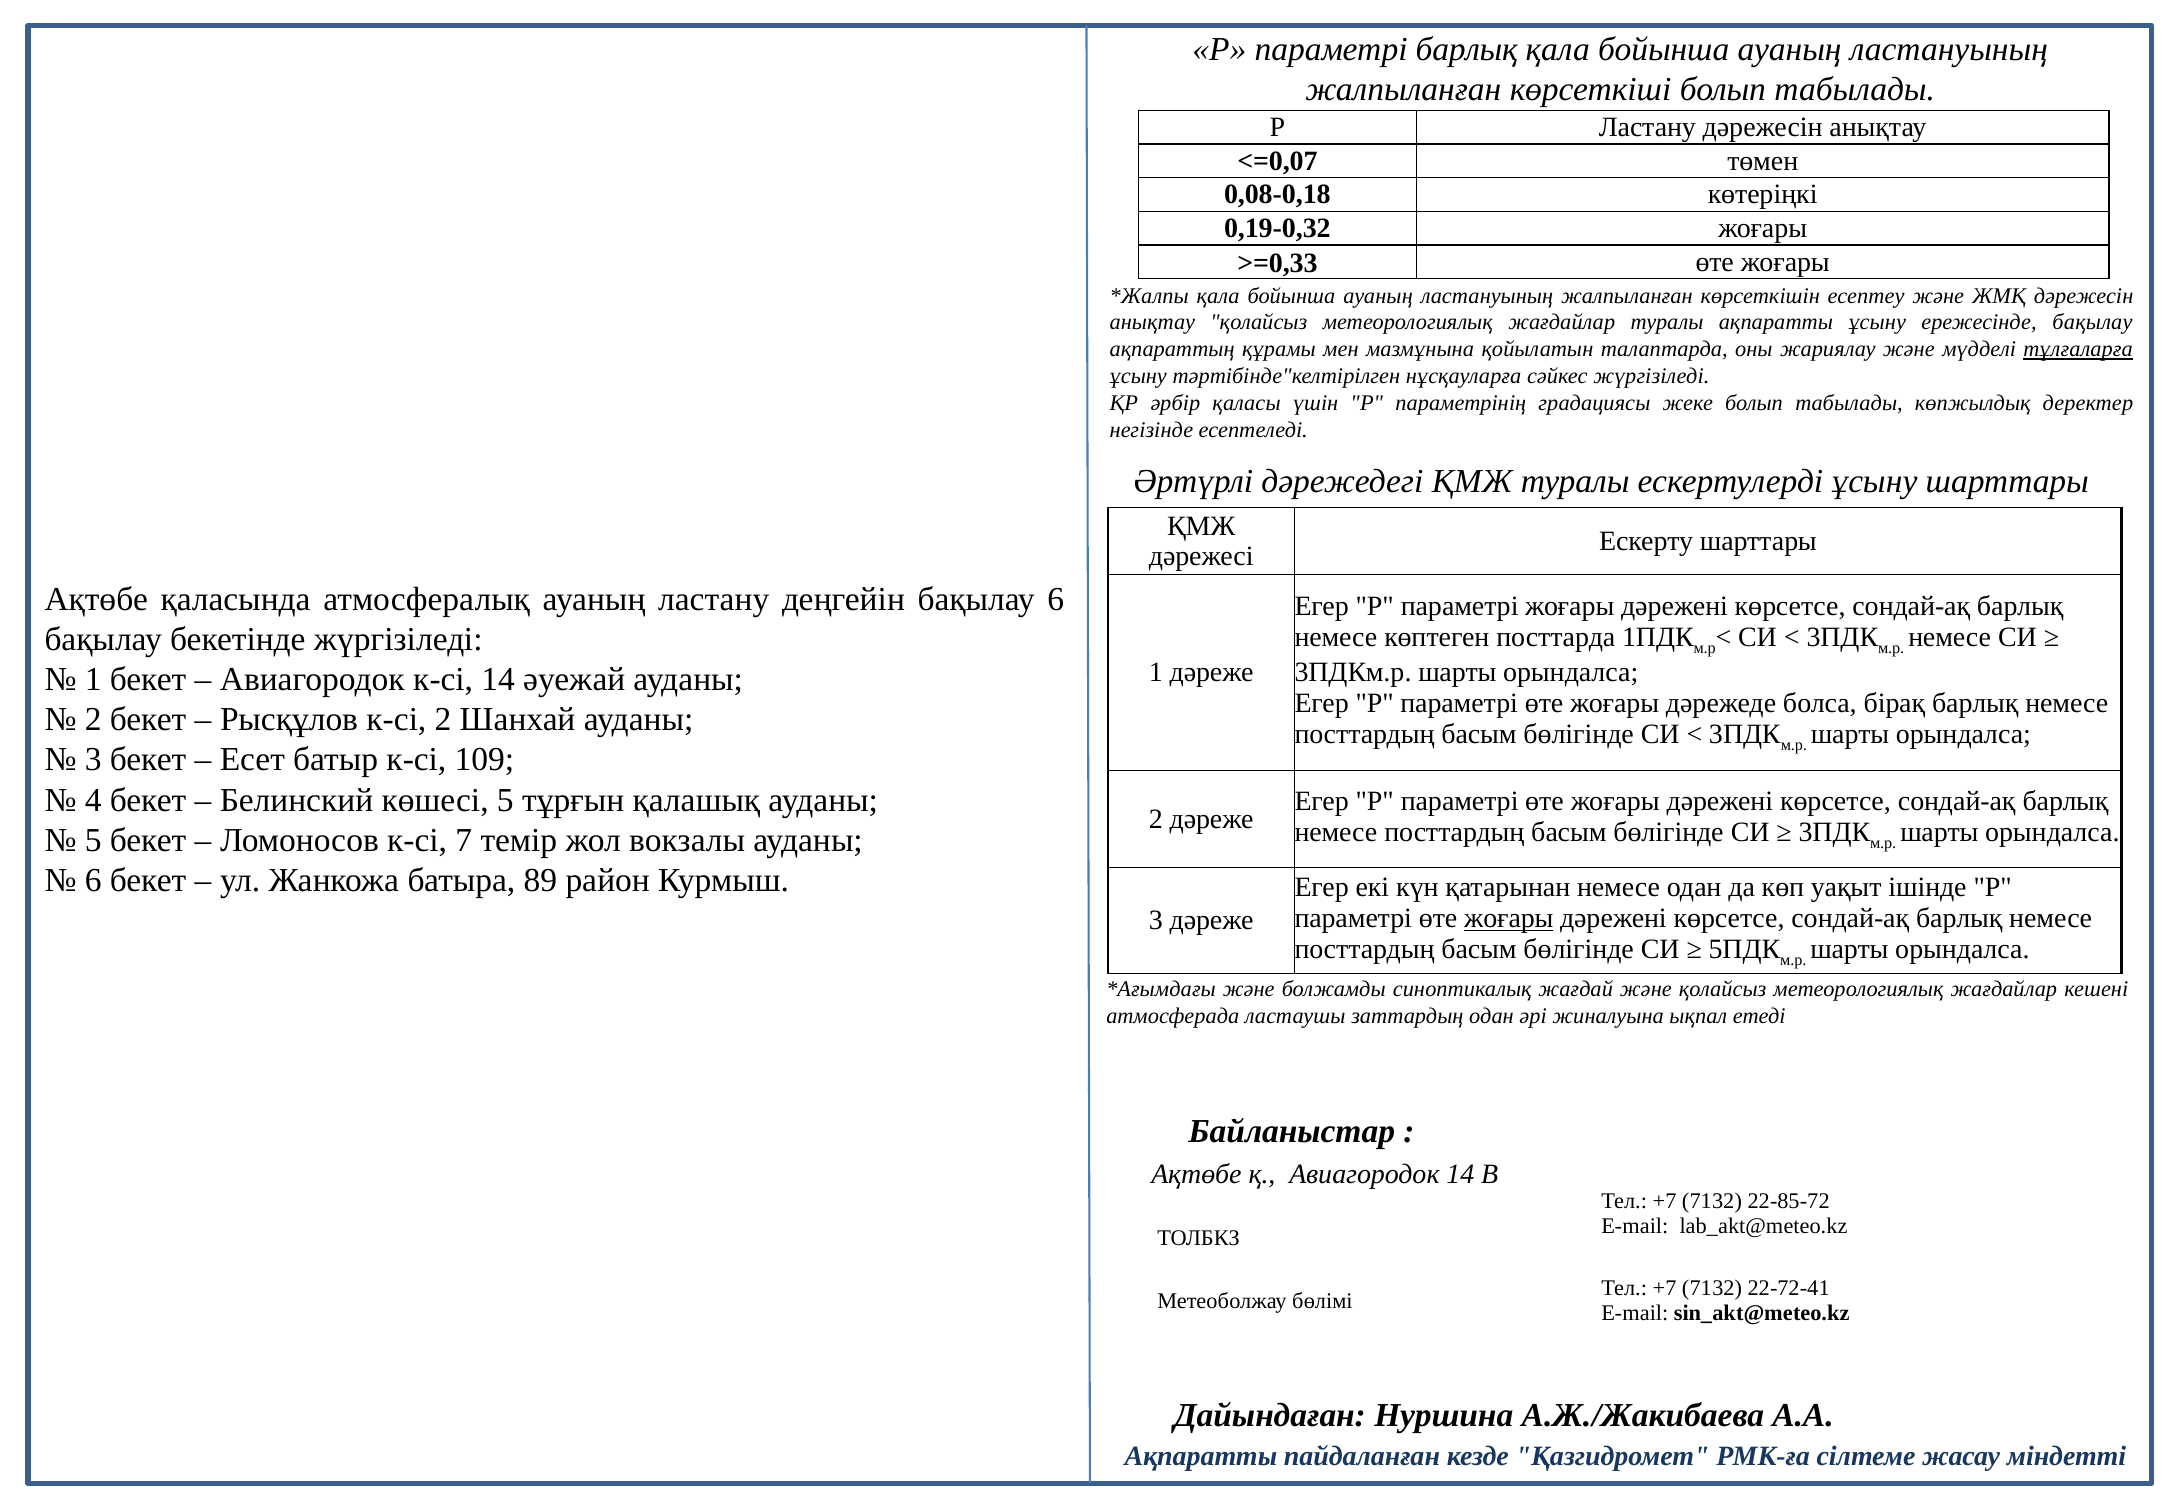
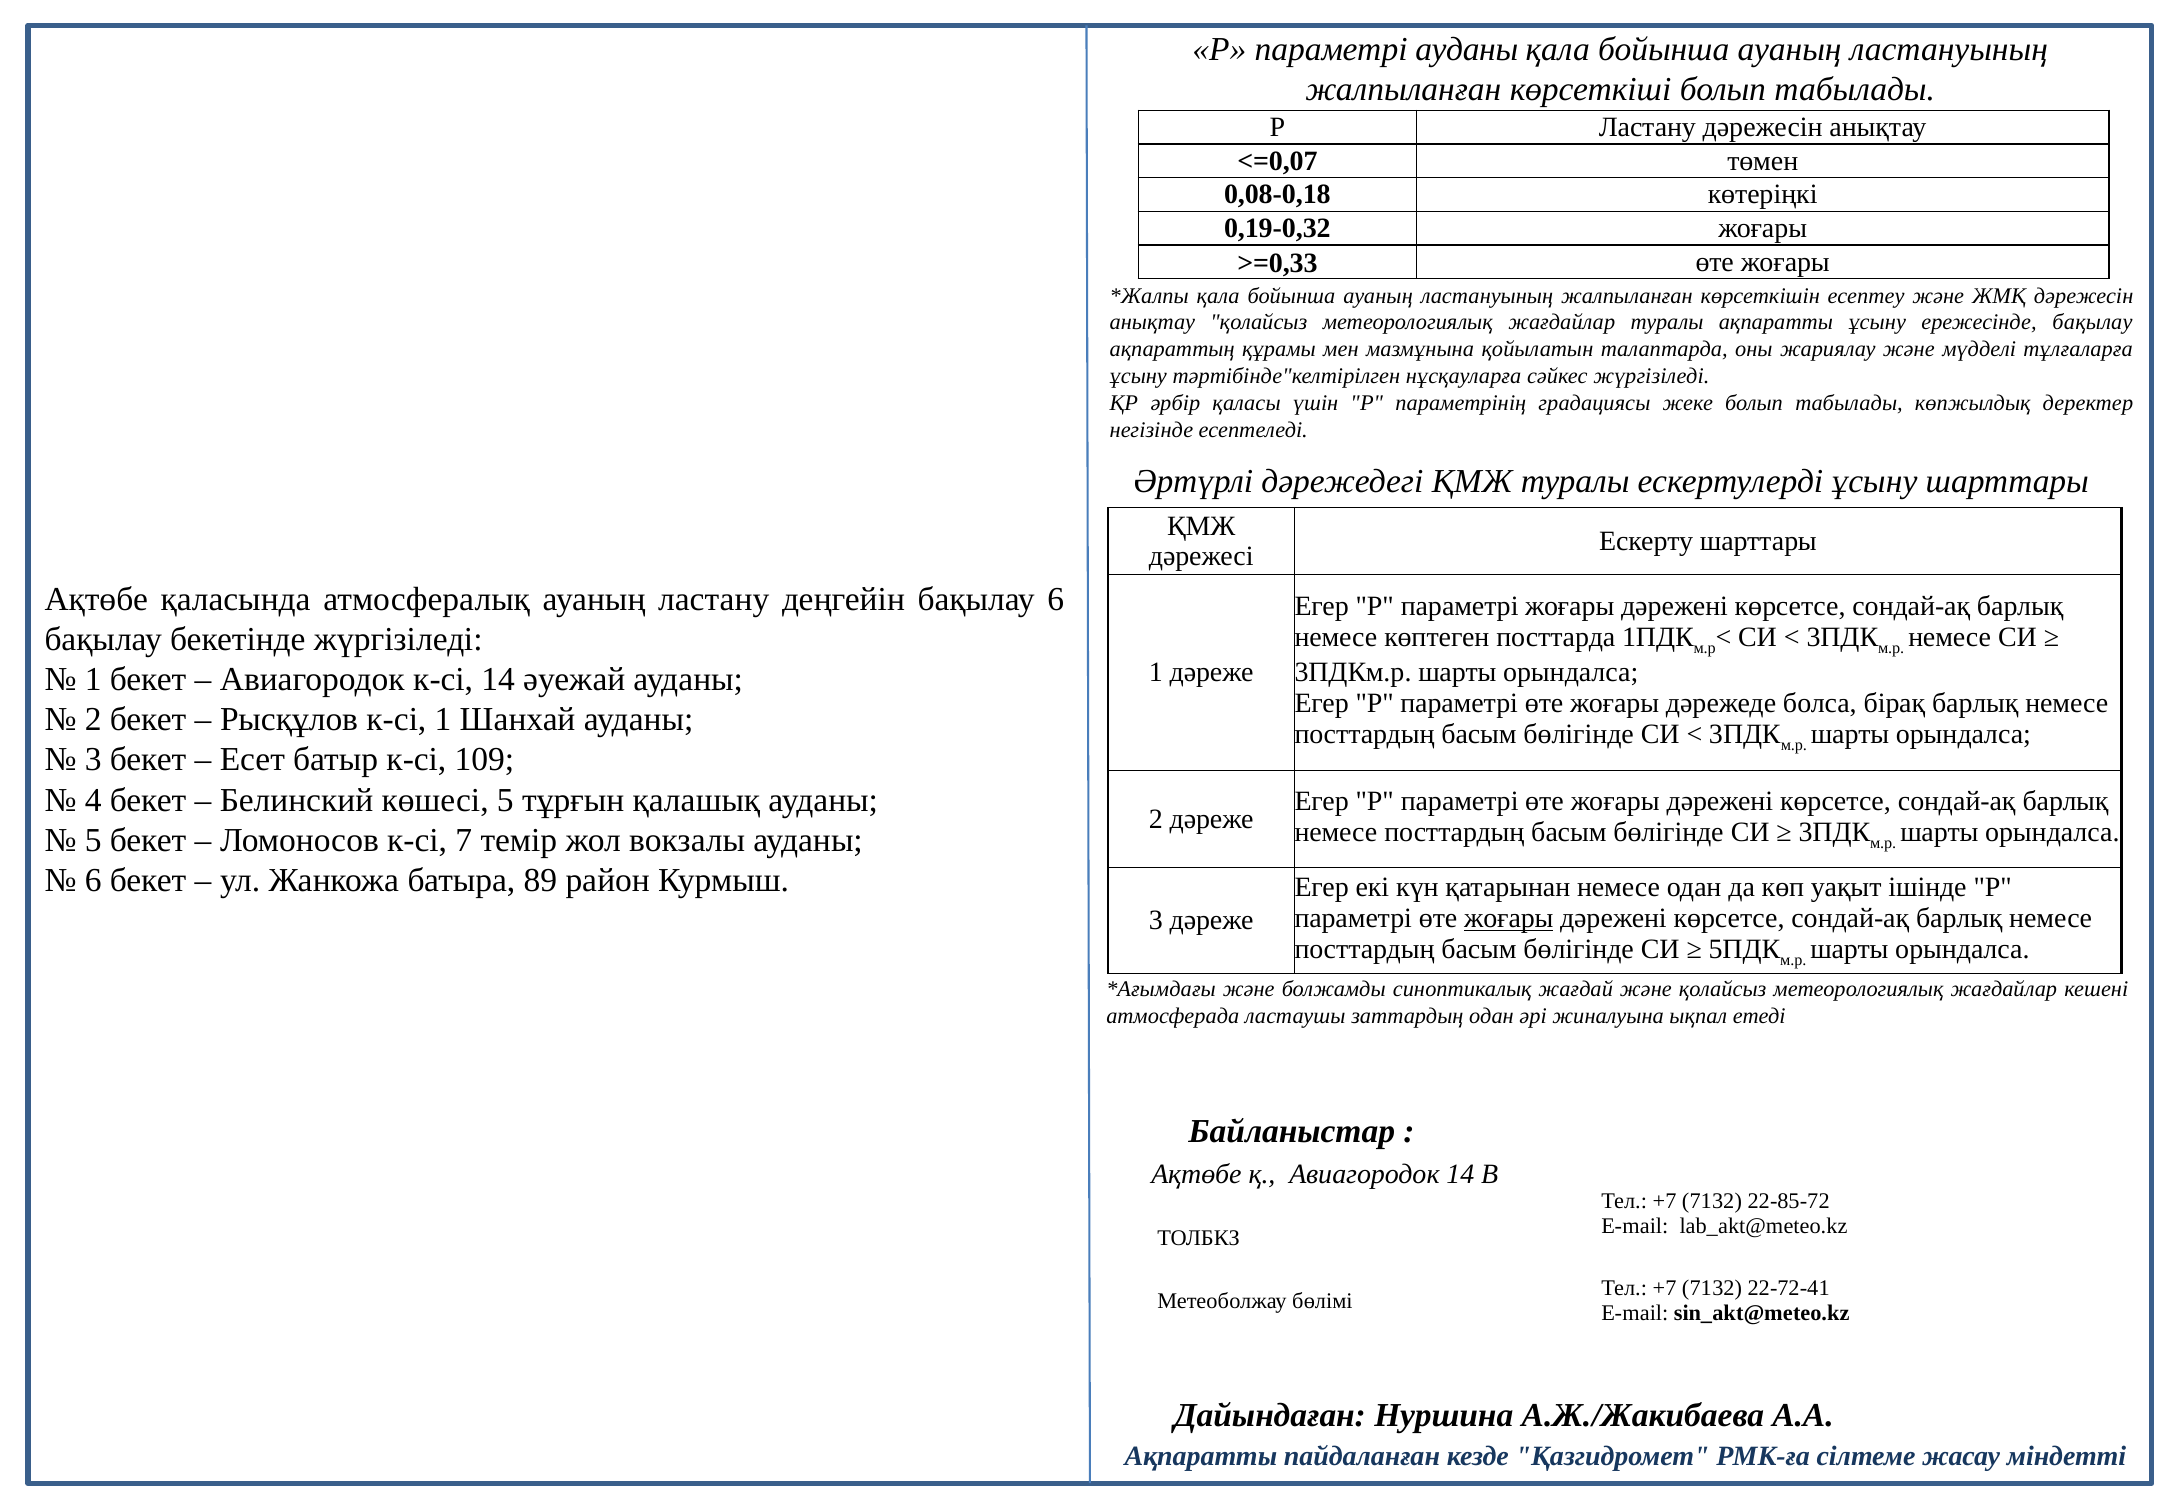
параметрі барлық: барлық -> ауданы (1467, 50)
тұлғаларға underline: present -> none (2078, 349)
к-сі 2: 2 -> 1 (443, 720)
